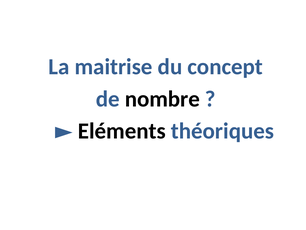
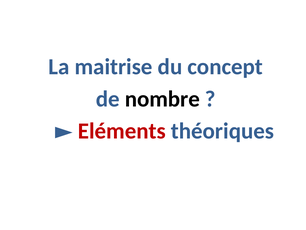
Eléments colour: black -> red (122, 131)
